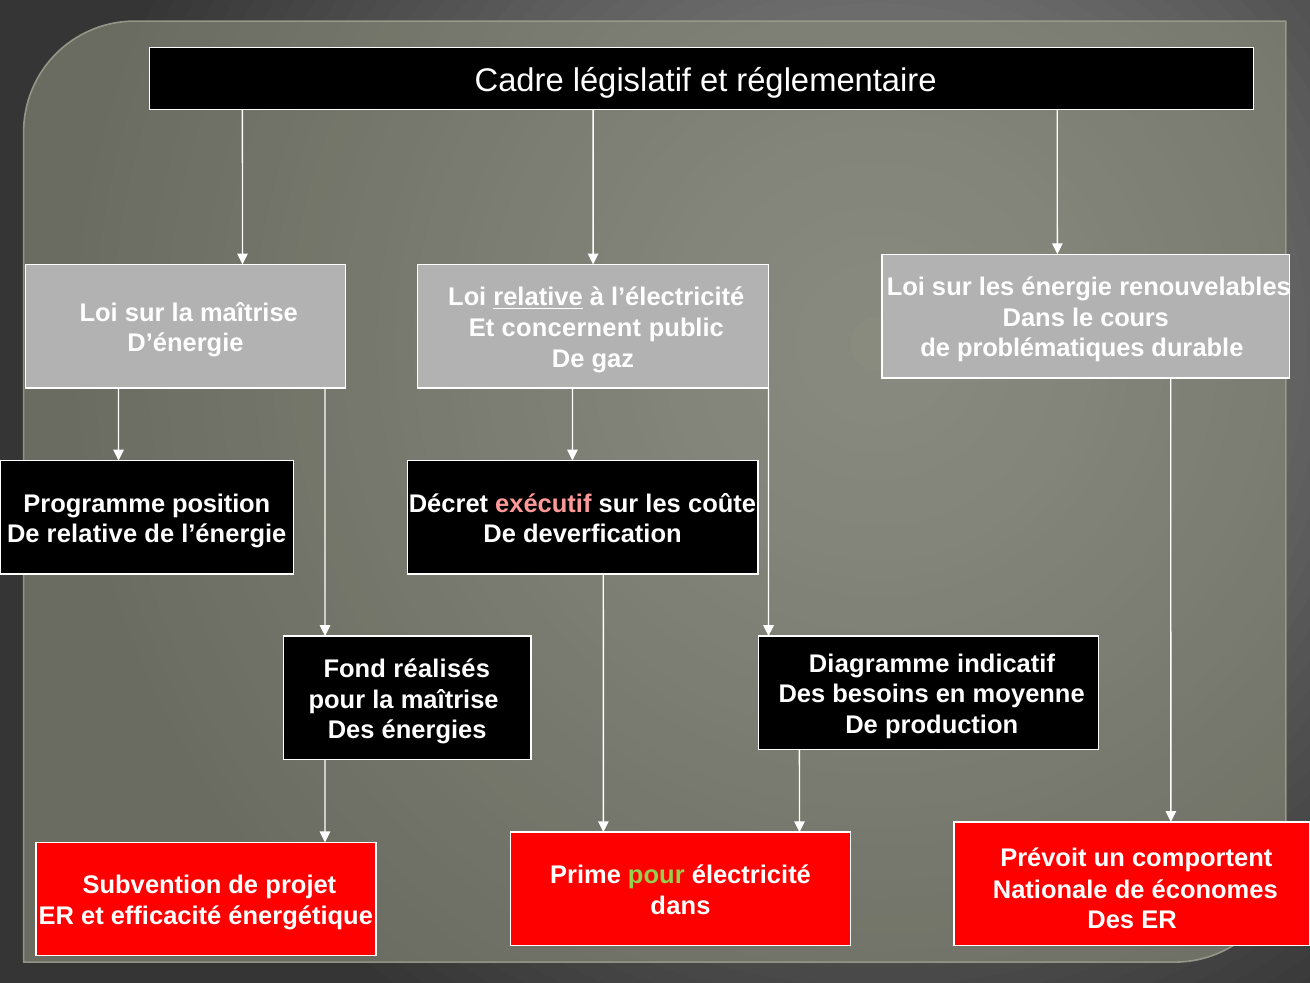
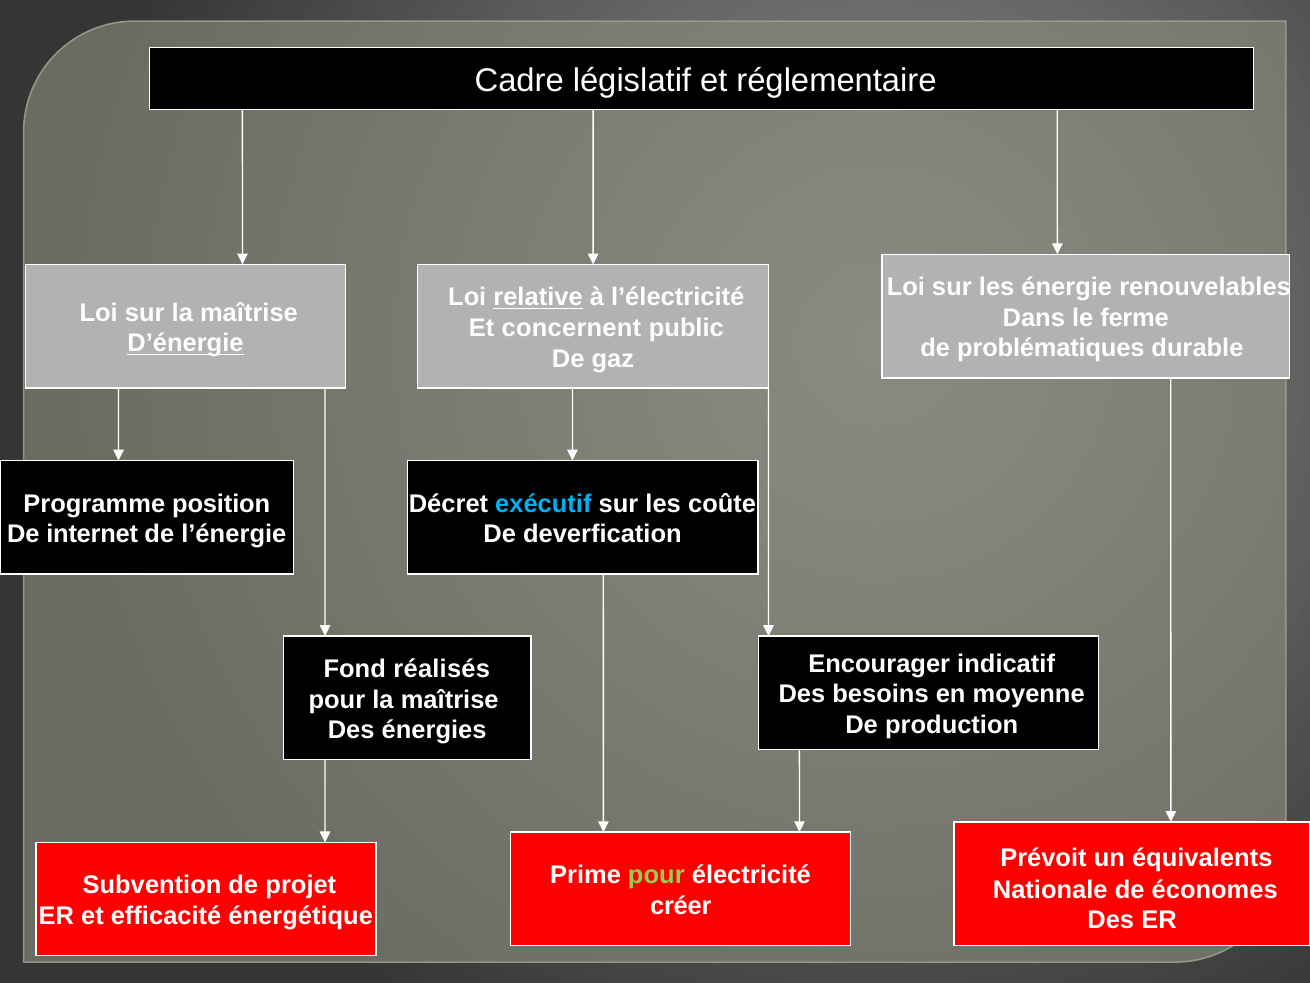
cours: cours -> ferme (1135, 318)
D’énergie underline: none -> present (185, 343)
exécutif colour: pink -> light blue (543, 503)
De relative: relative -> internet (92, 534)
Diagramme: Diagramme -> Encourager (879, 664)
comportent: comportent -> équivalents (1202, 857)
dans: dans -> créer (681, 905)
